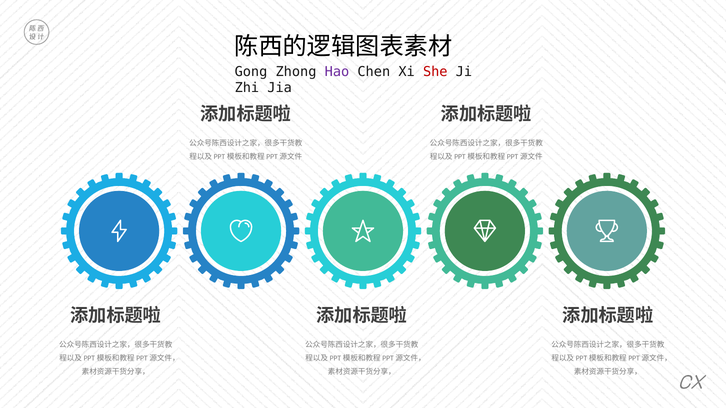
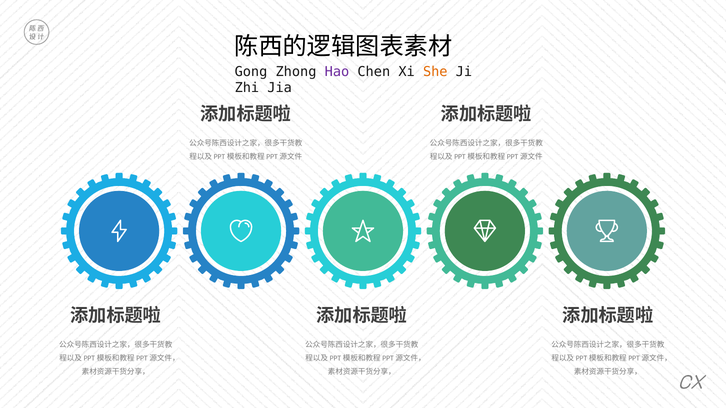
She colour: red -> orange (435, 72)
